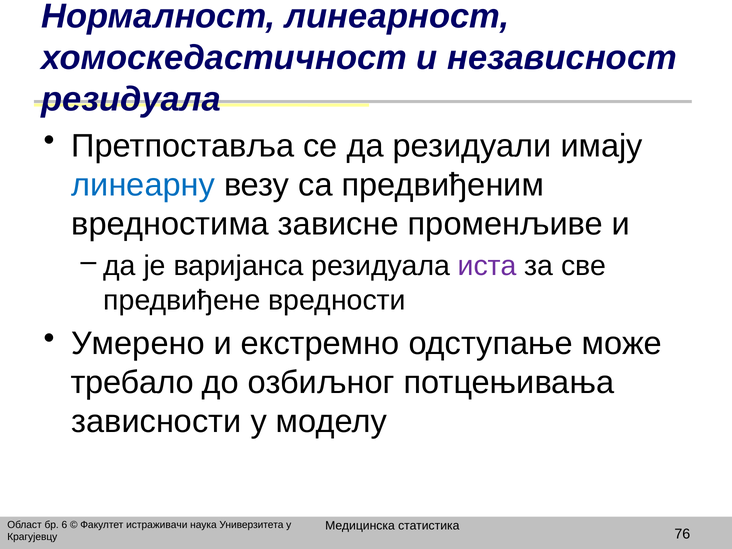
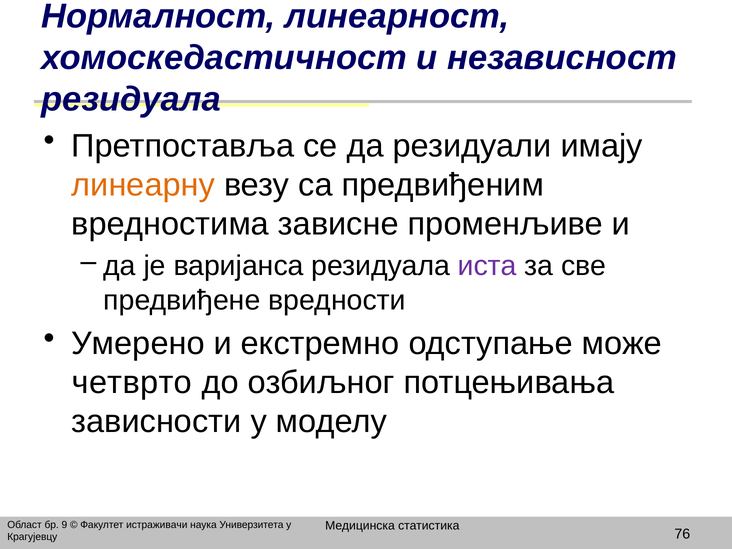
линеарну colour: blue -> orange (143, 185)
требало: требало -> четврто (132, 383)
6: 6 -> 9 (64, 525)
